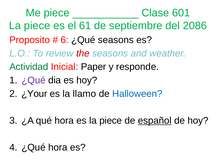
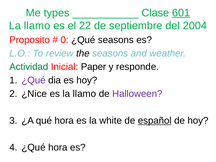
Me piece: piece -> types (57, 13)
601 underline: none -> present (181, 13)
piece: piece -> llamo (37, 26)
61: 61 -> 22 (85, 26)
2086: 2086 -> 2004 (195, 26)
6: 6 -> 0 (65, 40)
the colour: red -> black (83, 53)
¿Your: ¿Your -> ¿Nice (34, 94)
Halloween colour: blue -> purple (137, 94)
es la piece: piece -> white (111, 121)
